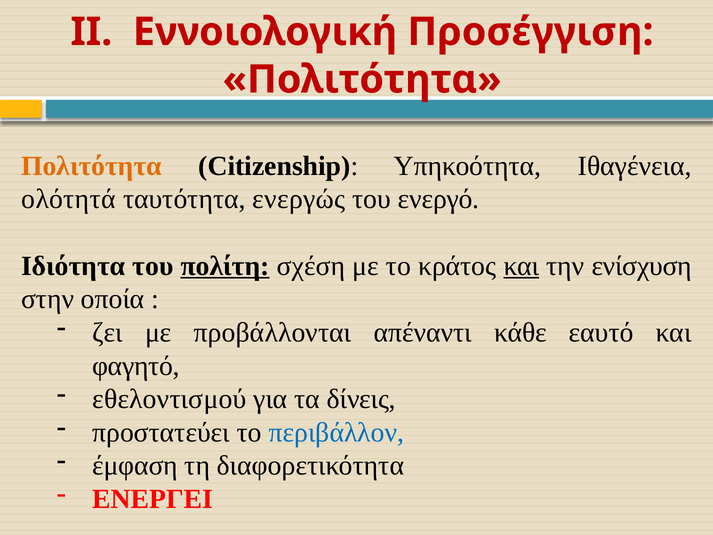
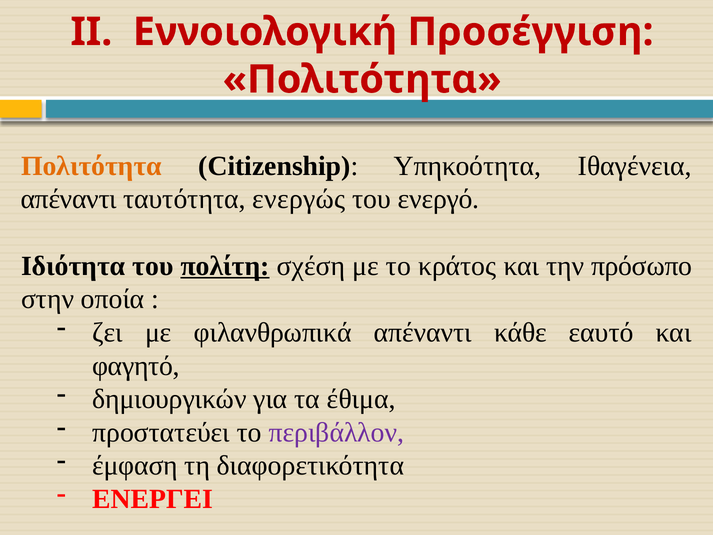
ολότητά: ολότητά -> απέναντι (69, 199)
και underline: present -> none (521, 266)
ενίσχυση: ενίσχυση -> πρόσωπο (642, 266)
προβάλλονται: προβάλλονται -> φιλανθρωπικά (273, 332)
εθελοντισμού: εθελοντισμού -> δημιουργικών (169, 399)
δίνεις: δίνεις -> έθιμα (361, 399)
περιβάλλον colour: blue -> purple (336, 432)
